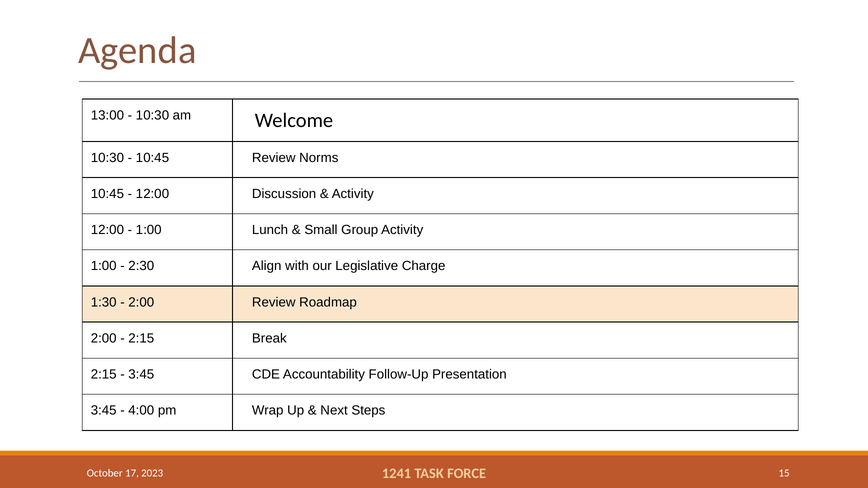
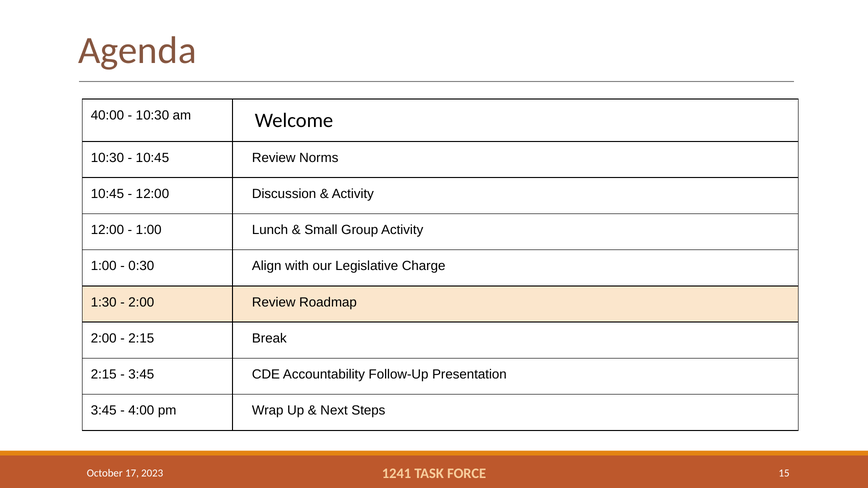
13:00: 13:00 -> 40:00 (107, 115)
2:30: 2:30 -> 0:30 (141, 266)
